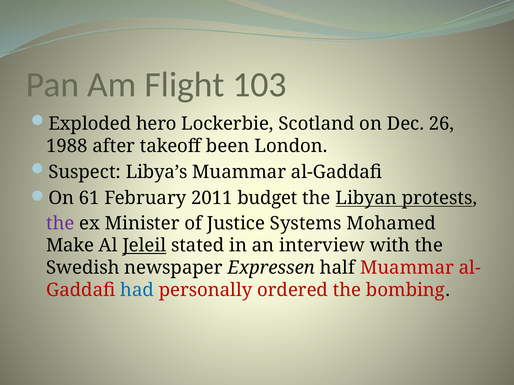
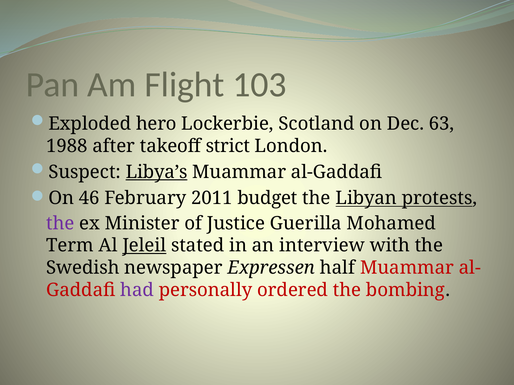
26: 26 -> 63 (442, 124)
been: been -> strict (228, 146)
Libya’s underline: none -> present (157, 172)
61: 61 -> 46 (89, 198)
Systems: Systems -> Guerilla (306, 224)
Make: Make -> Term (70, 246)
had colour: blue -> purple (137, 290)
